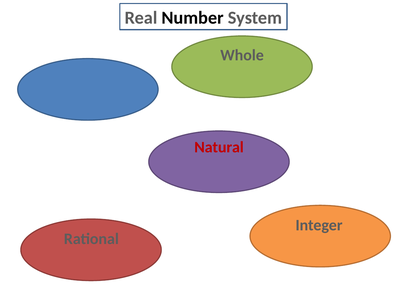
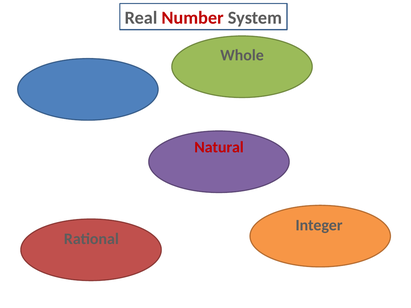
Number colour: black -> red (193, 18)
